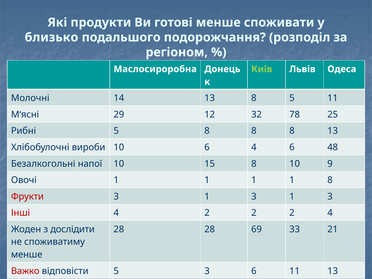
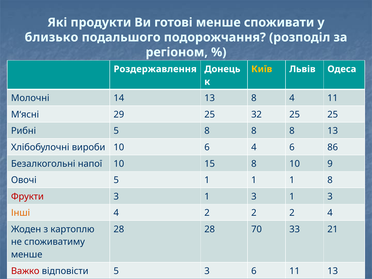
Маслосироробна: Маслосироробна -> Роздержавлення (155, 69)
Київ colour: light green -> yellow (262, 69)
8 5: 5 -> 4 (292, 98)
29 12: 12 -> 25 (210, 115)
32 78: 78 -> 25 (295, 115)
48: 48 -> 86 (333, 147)
Овочі 1: 1 -> 5 (116, 180)
Інші colour: red -> orange (21, 213)
дослідити: дослідити -> картоплю (72, 229)
69: 69 -> 70 (257, 229)
